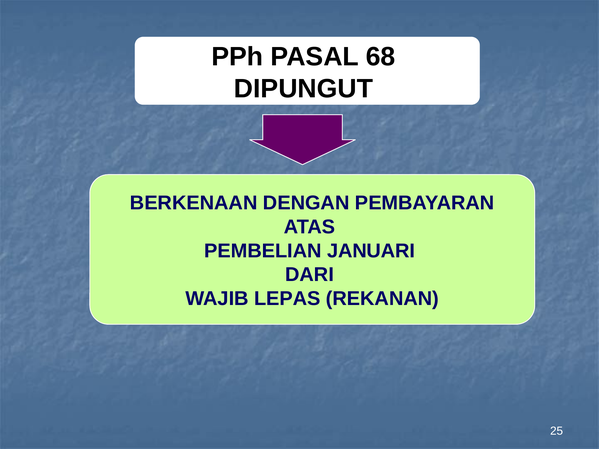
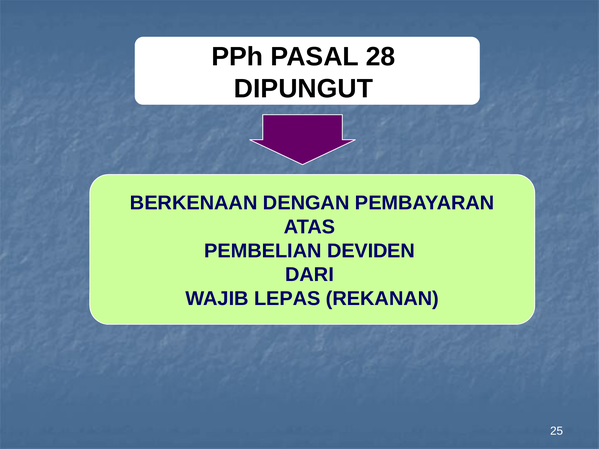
68: 68 -> 28 (381, 57)
JANUARI: JANUARI -> DEVIDEN (371, 251)
